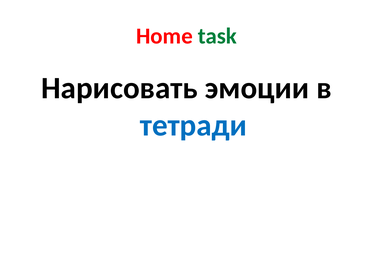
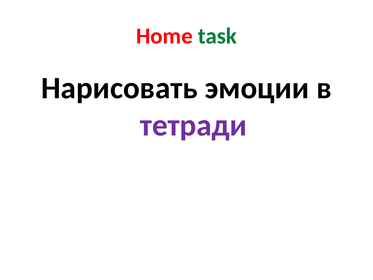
тетради colour: blue -> purple (193, 125)
